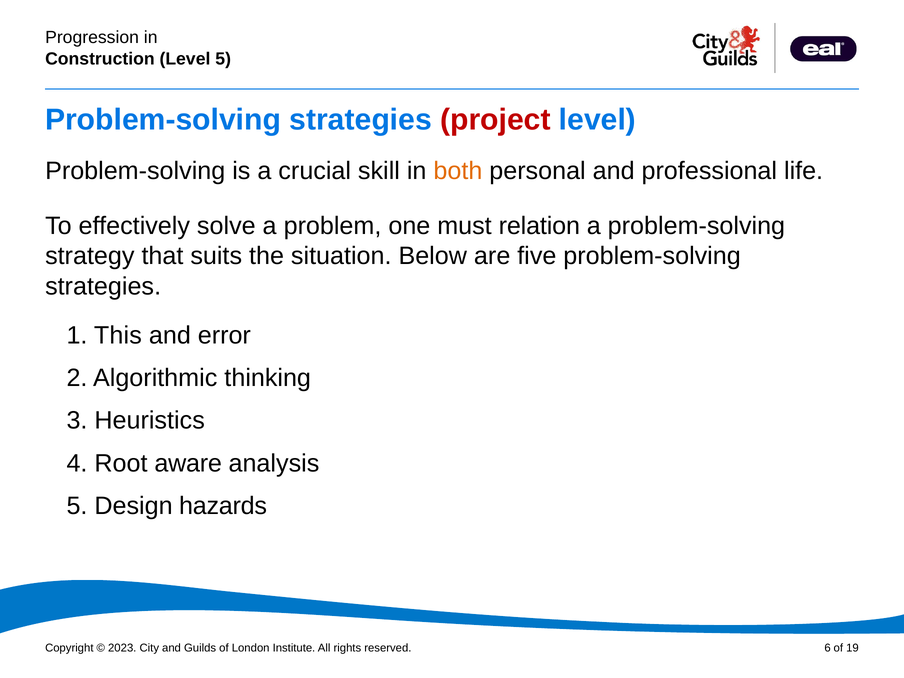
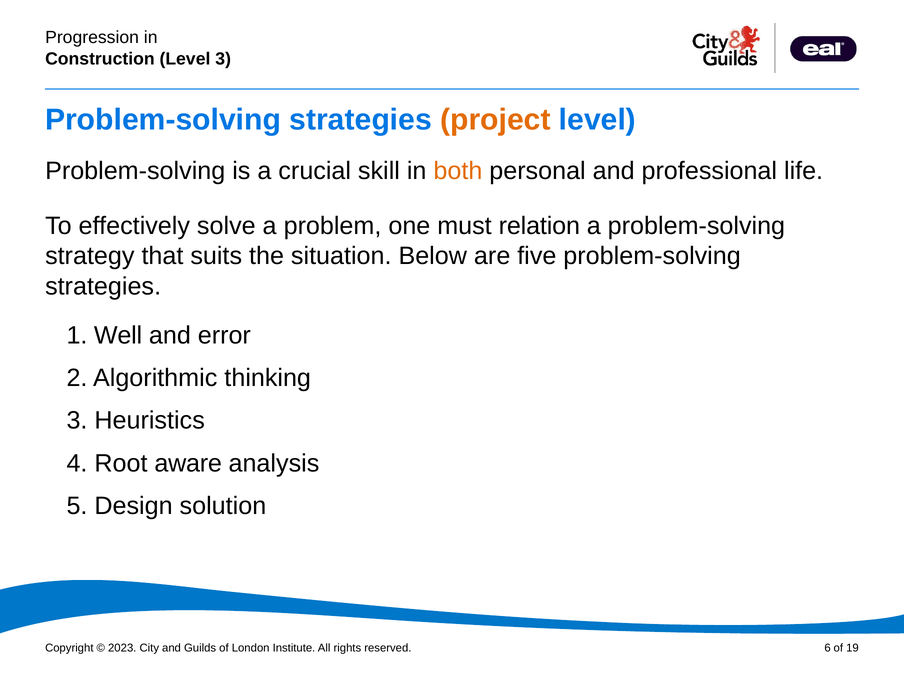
Level 5: 5 -> 3 (223, 59)
project colour: red -> orange (495, 120)
This: This -> Well (118, 335)
hazards: hazards -> solution (223, 506)
